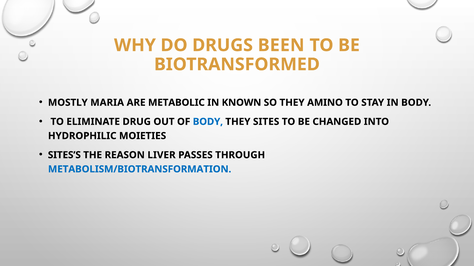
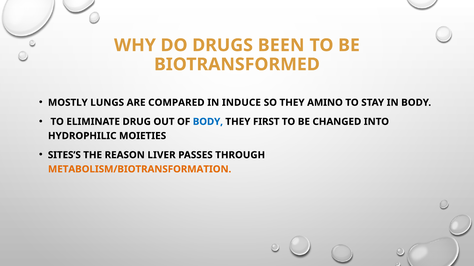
MARIA: MARIA -> LUNGS (107, 103)
METABOLIC: METABOLIC -> COMPARED (176, 103)
KNOWN: KNOWN -> INDUCE (241, 103)
SITES: SITES -> FIRST (266, 122)
METABOLISM/BIOTRANSFORMATION colour: blue -> orange (140, 170)
